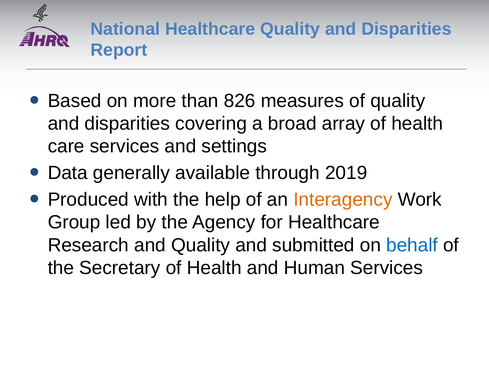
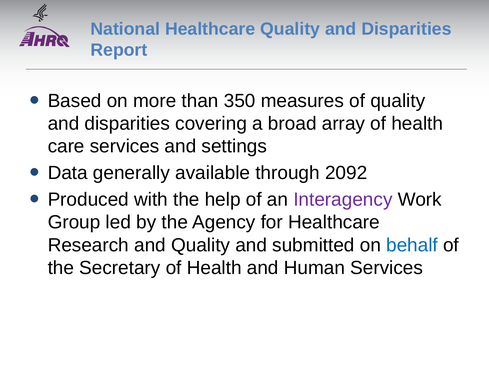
826: 826 -> 350 (240, 101)
2019: 2019 -> 2092 (346, 173)
Interagency colour: orange -> purple (343, 199)
